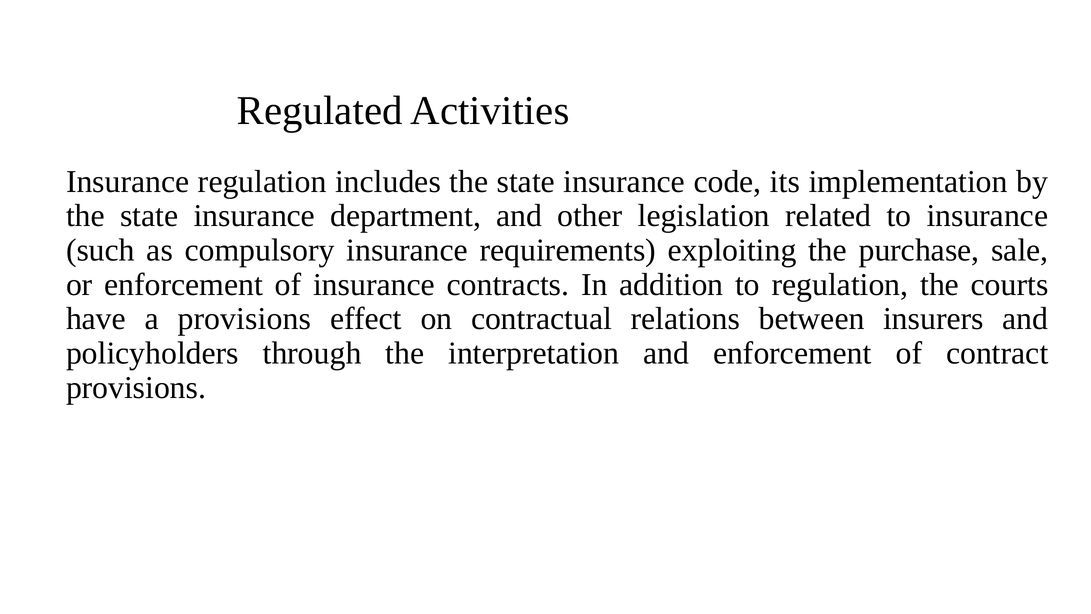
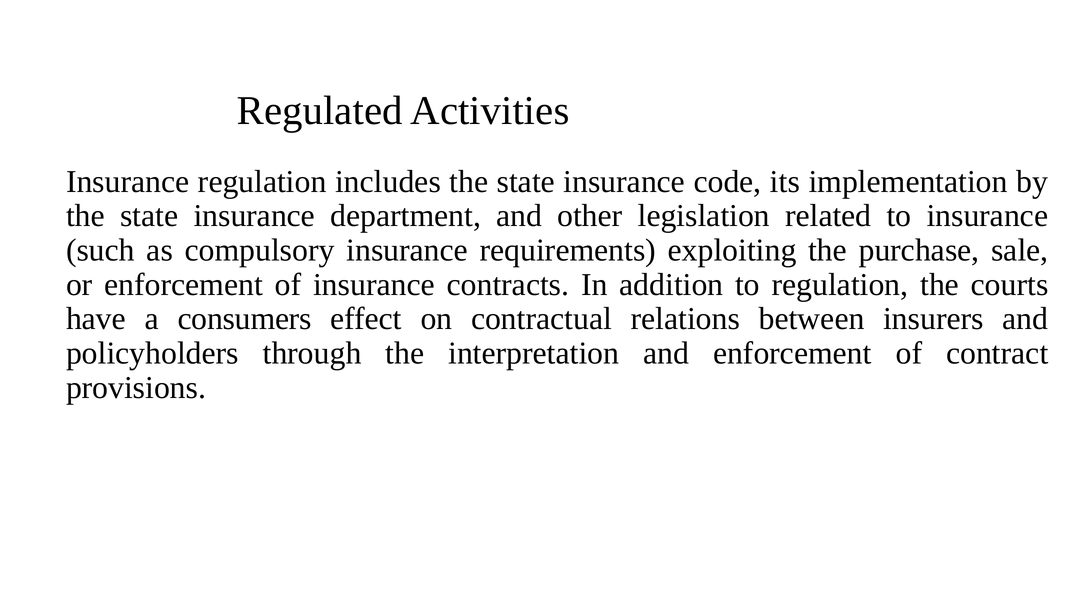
a provisions: provisions -> consumers (245, 319)
